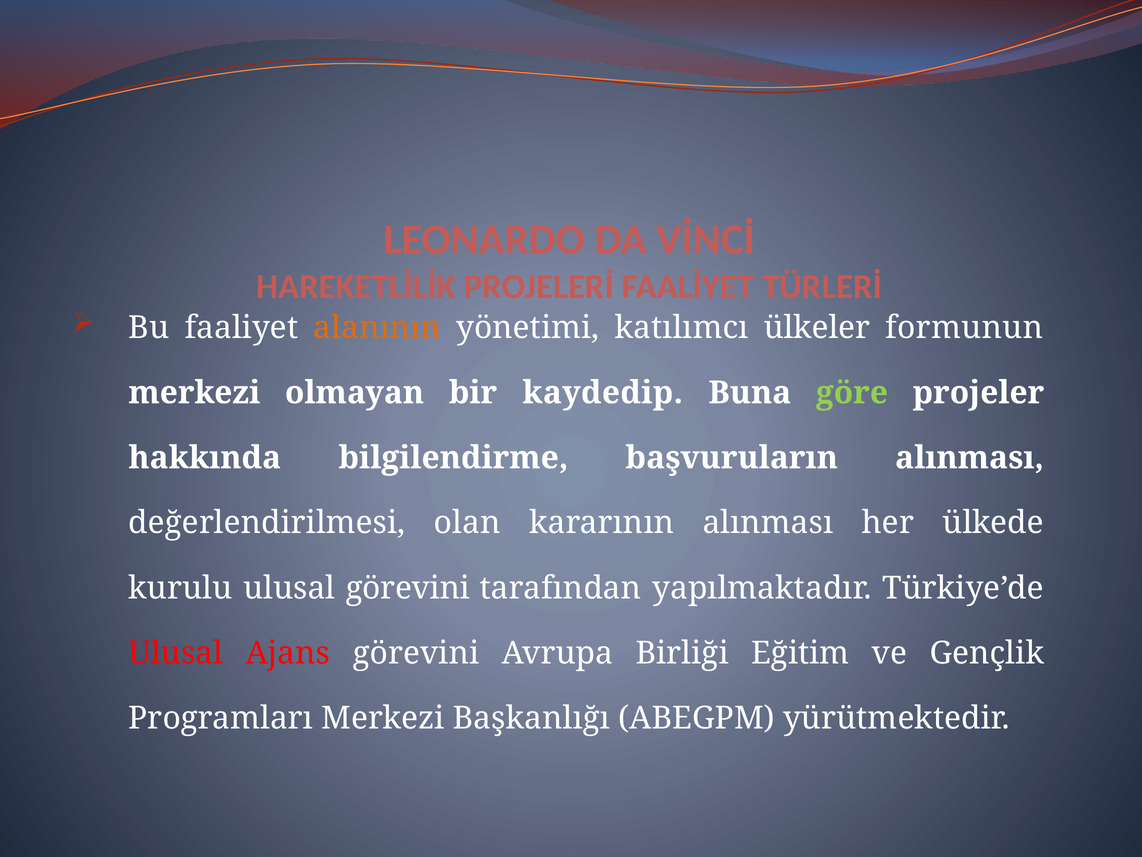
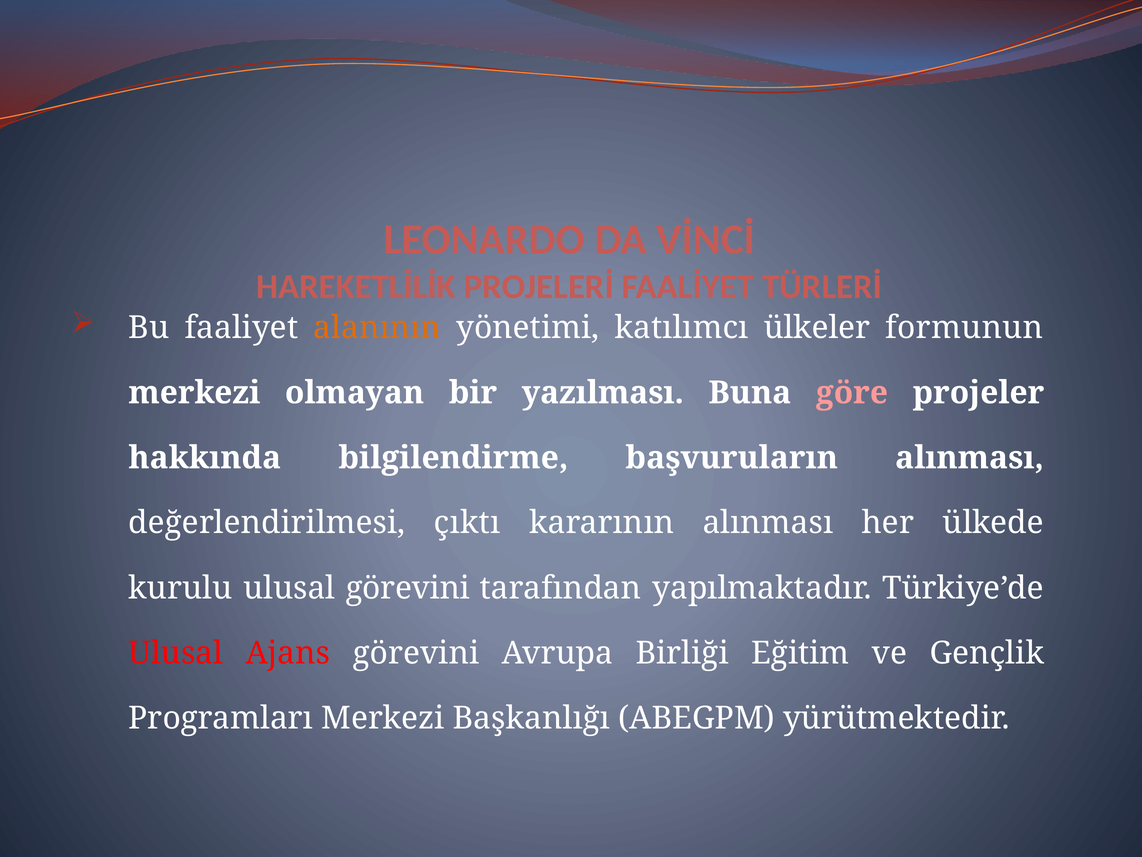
kaydedip: kaydedip -> yazılması (603, 393)
göre colour: light green -> pink (852, 393)
olan: olan -> çıktı (467, 523)
